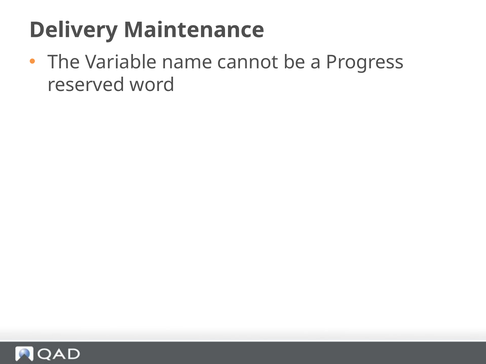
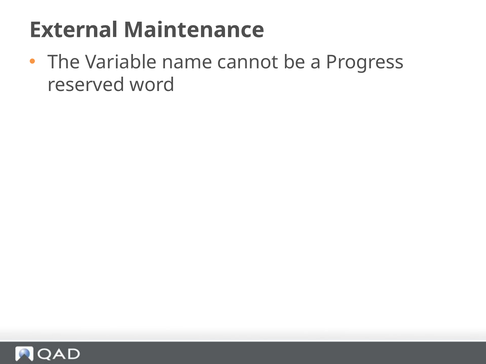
Delivery: Delivery -> External (74, 30)
